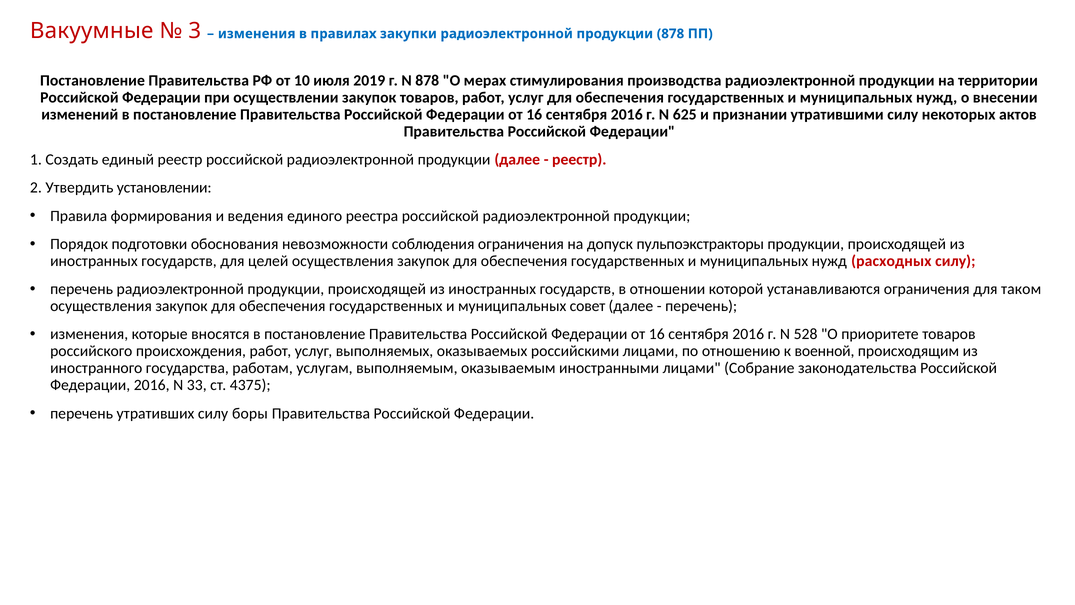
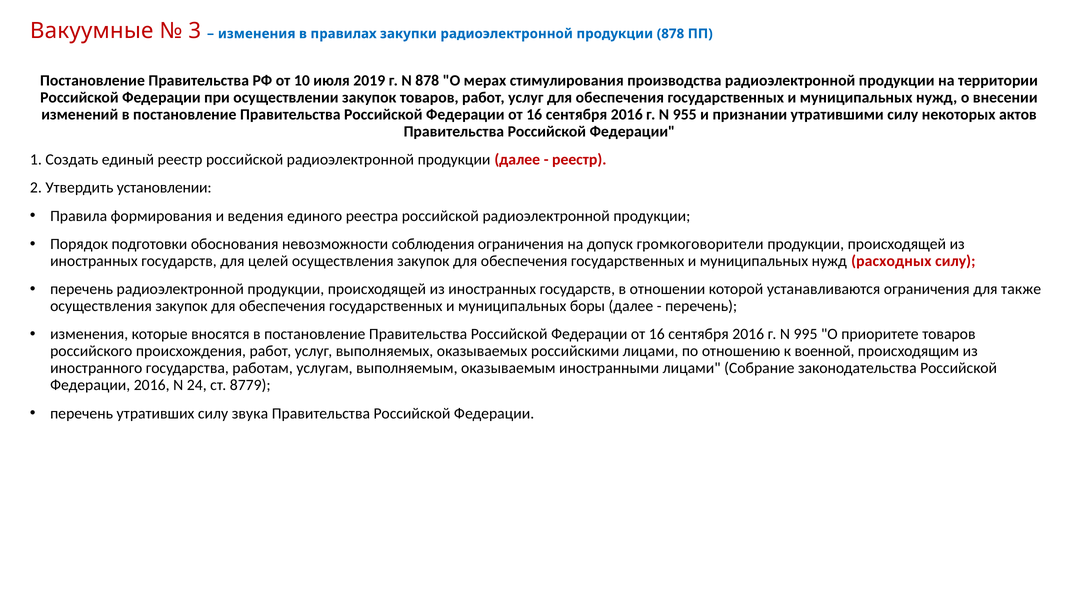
625: 625 -> 955 (685, 114)
пульпоэкстракторы: пульпоэкстракторы -> громкоговорители (700, 244)
таком: таком -> также (1021, 289)
совет: совет -> боры (587, 306)
528: 528 -> 995 (806, 334)
33: 33 -> 24 (197, 385)
4375: 4375 -> 8779 (250, 385)
боры: боры -> звука (250, 413)
